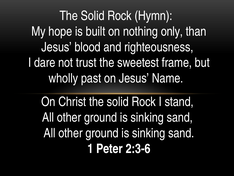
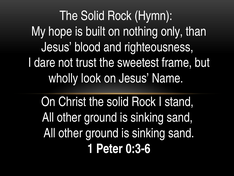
past: past -> look (91, 78)
2:3-6: 2:3-6 -> 0:3-6 (138, 148)
